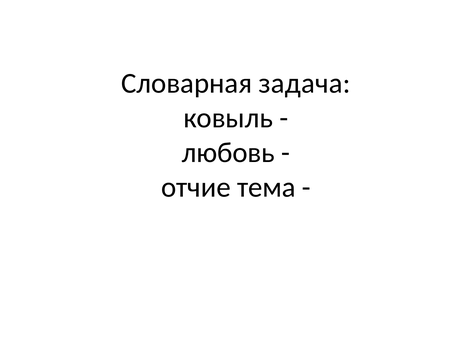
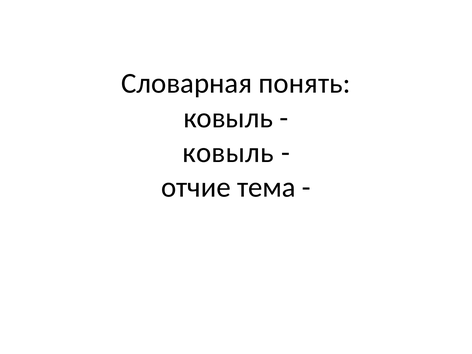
задача: задача -> понять (305, 83)
любовь: любовь -> ковыль (228, 153)
